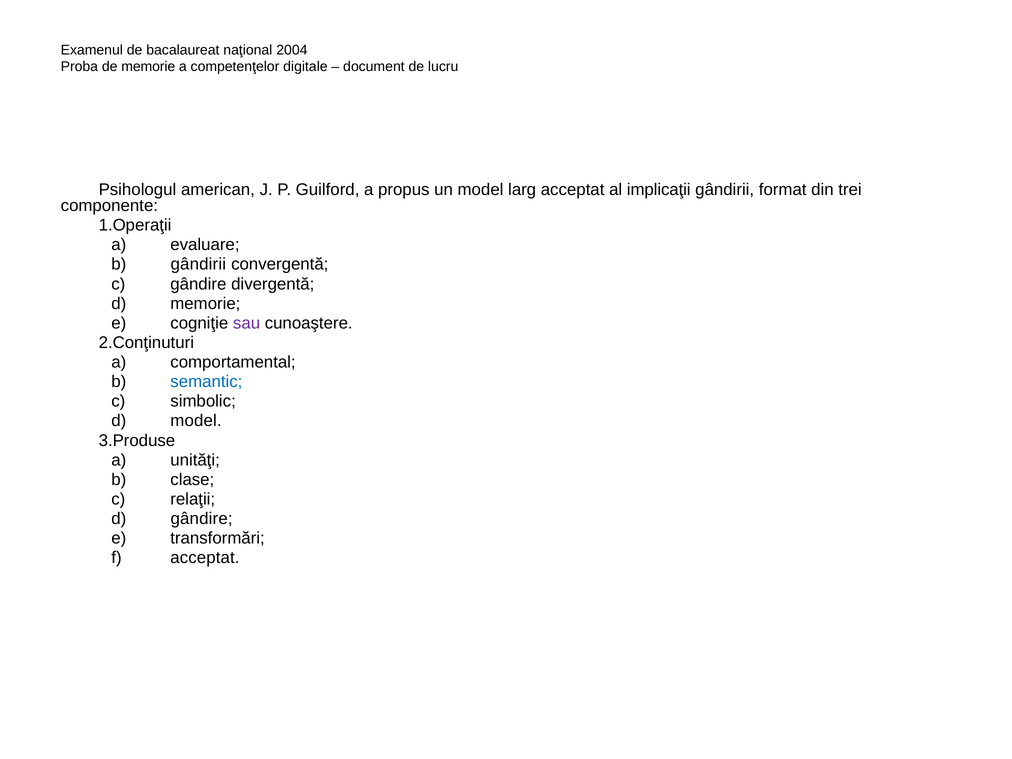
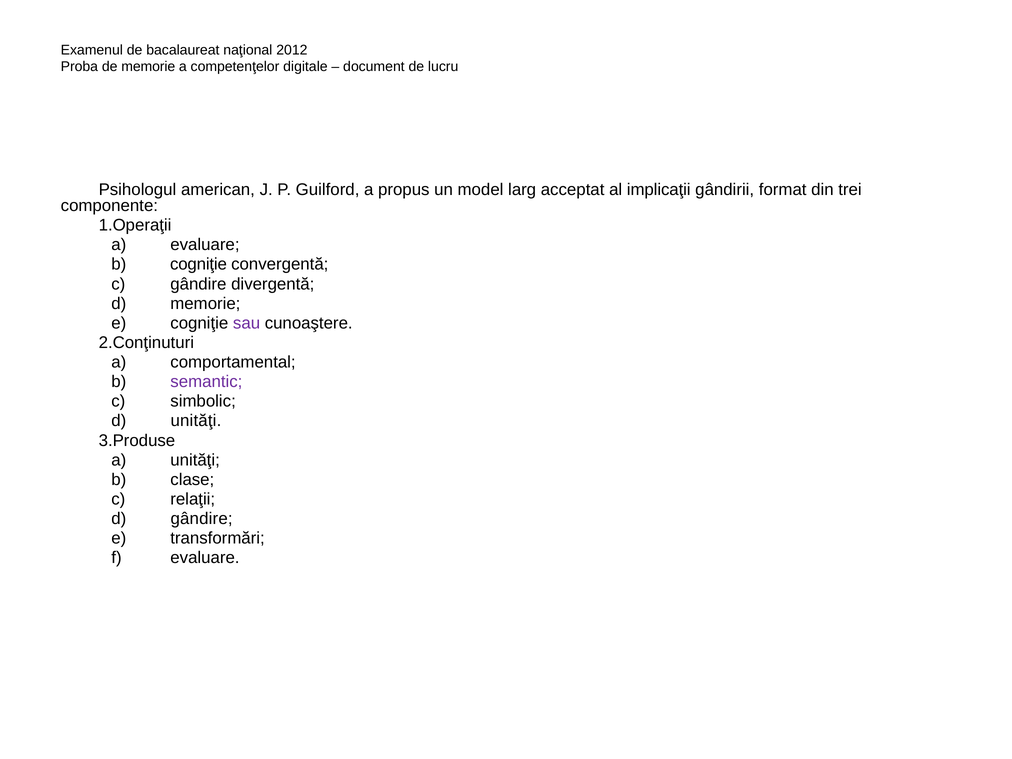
2004: 2004 -> 2012 (292, 50)
gândirii: gândirii -> cogniţie (198, 264)
semantic colour: blue -> purple (206, 382)
model: model -> unităţi (196, 421)
acceptat: acceptat -> evaluare (205, 558)
